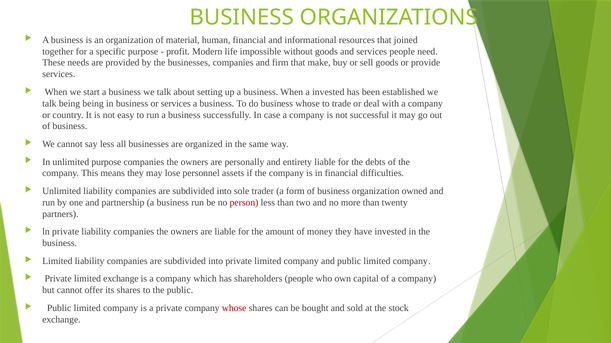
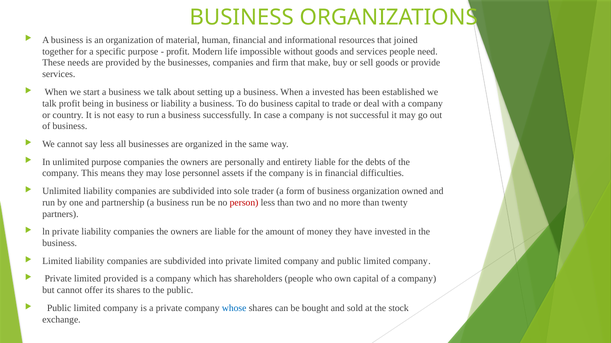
talk being: being -> profit (70, 104)
or services: services -> liability (176, 104)
business whose: whose -> capital (308, 104)
limited exchange: exchange -> provided (121, 279)
whose colour: red -> blue (234, 309)
